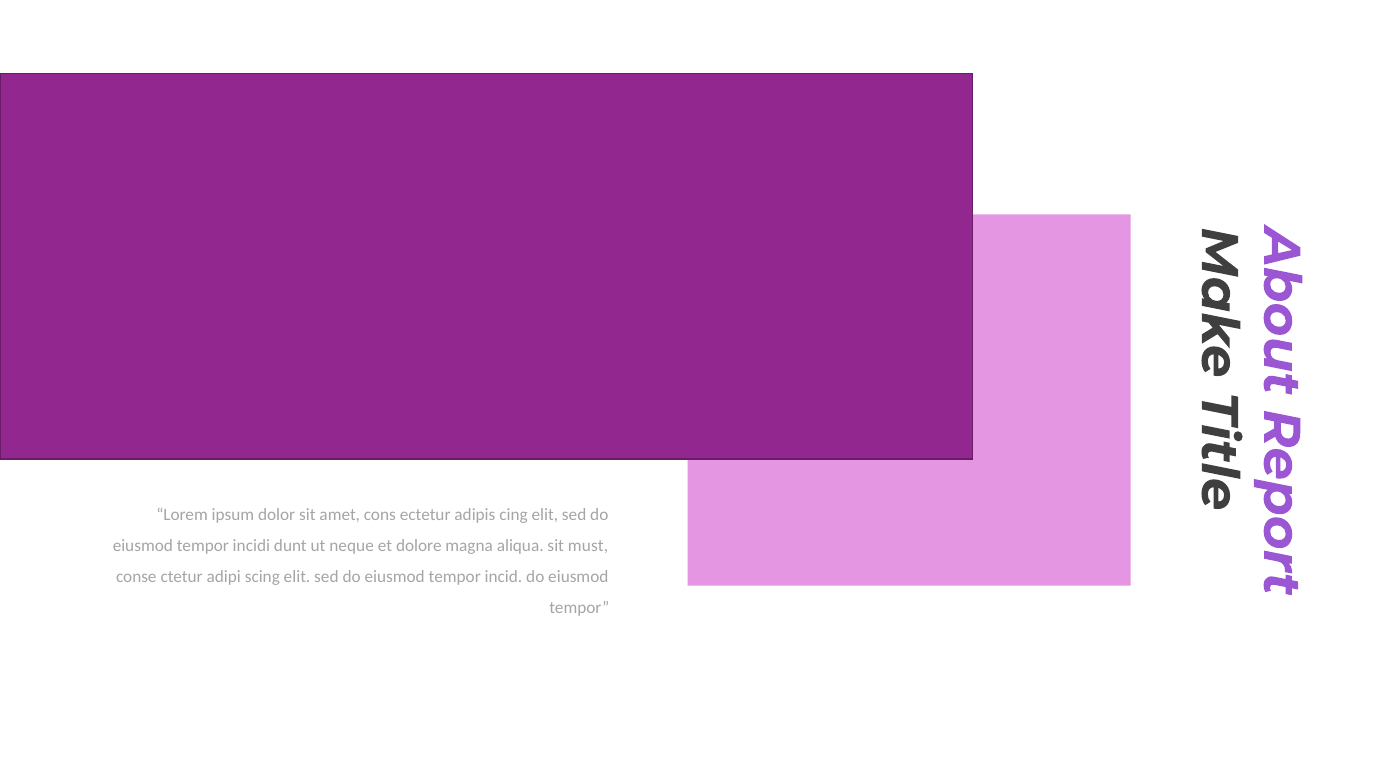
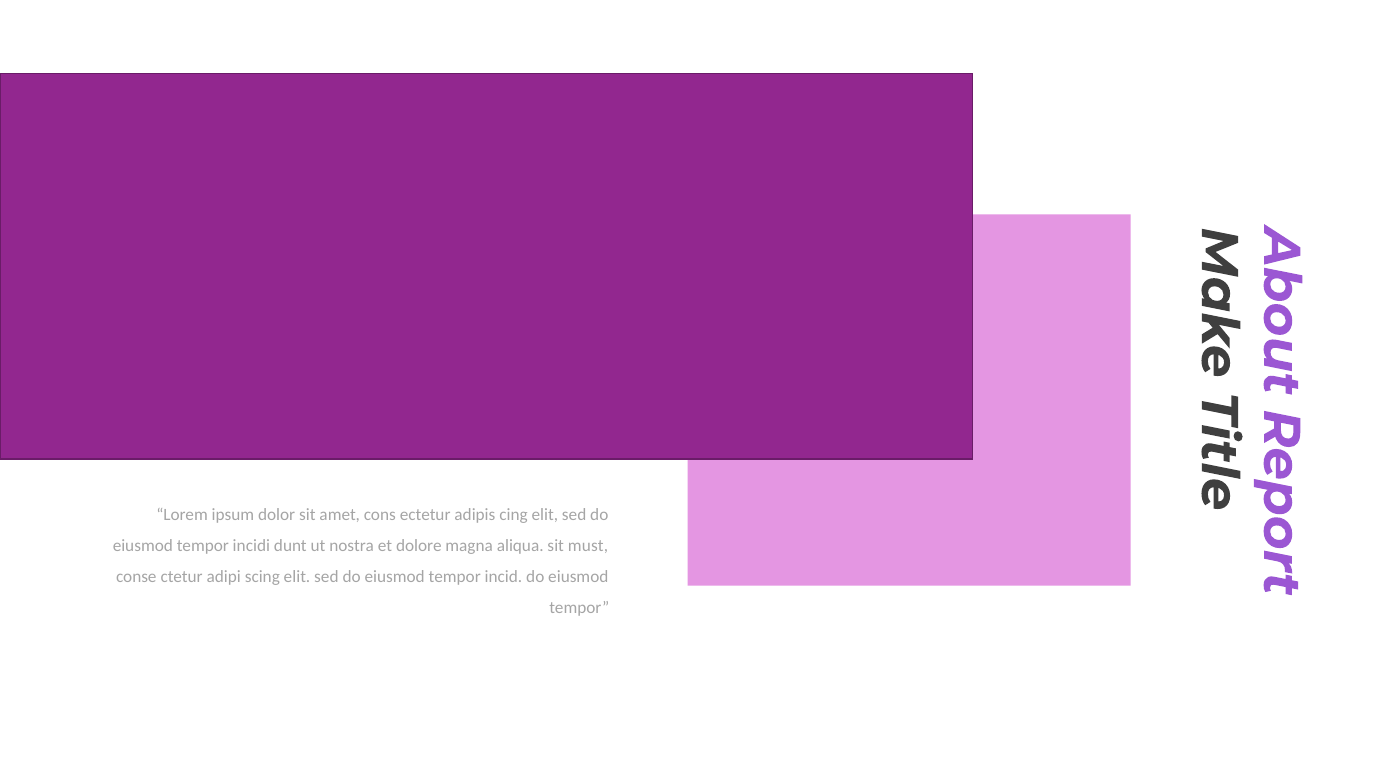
neque: neque -> nostra (352, 545)
